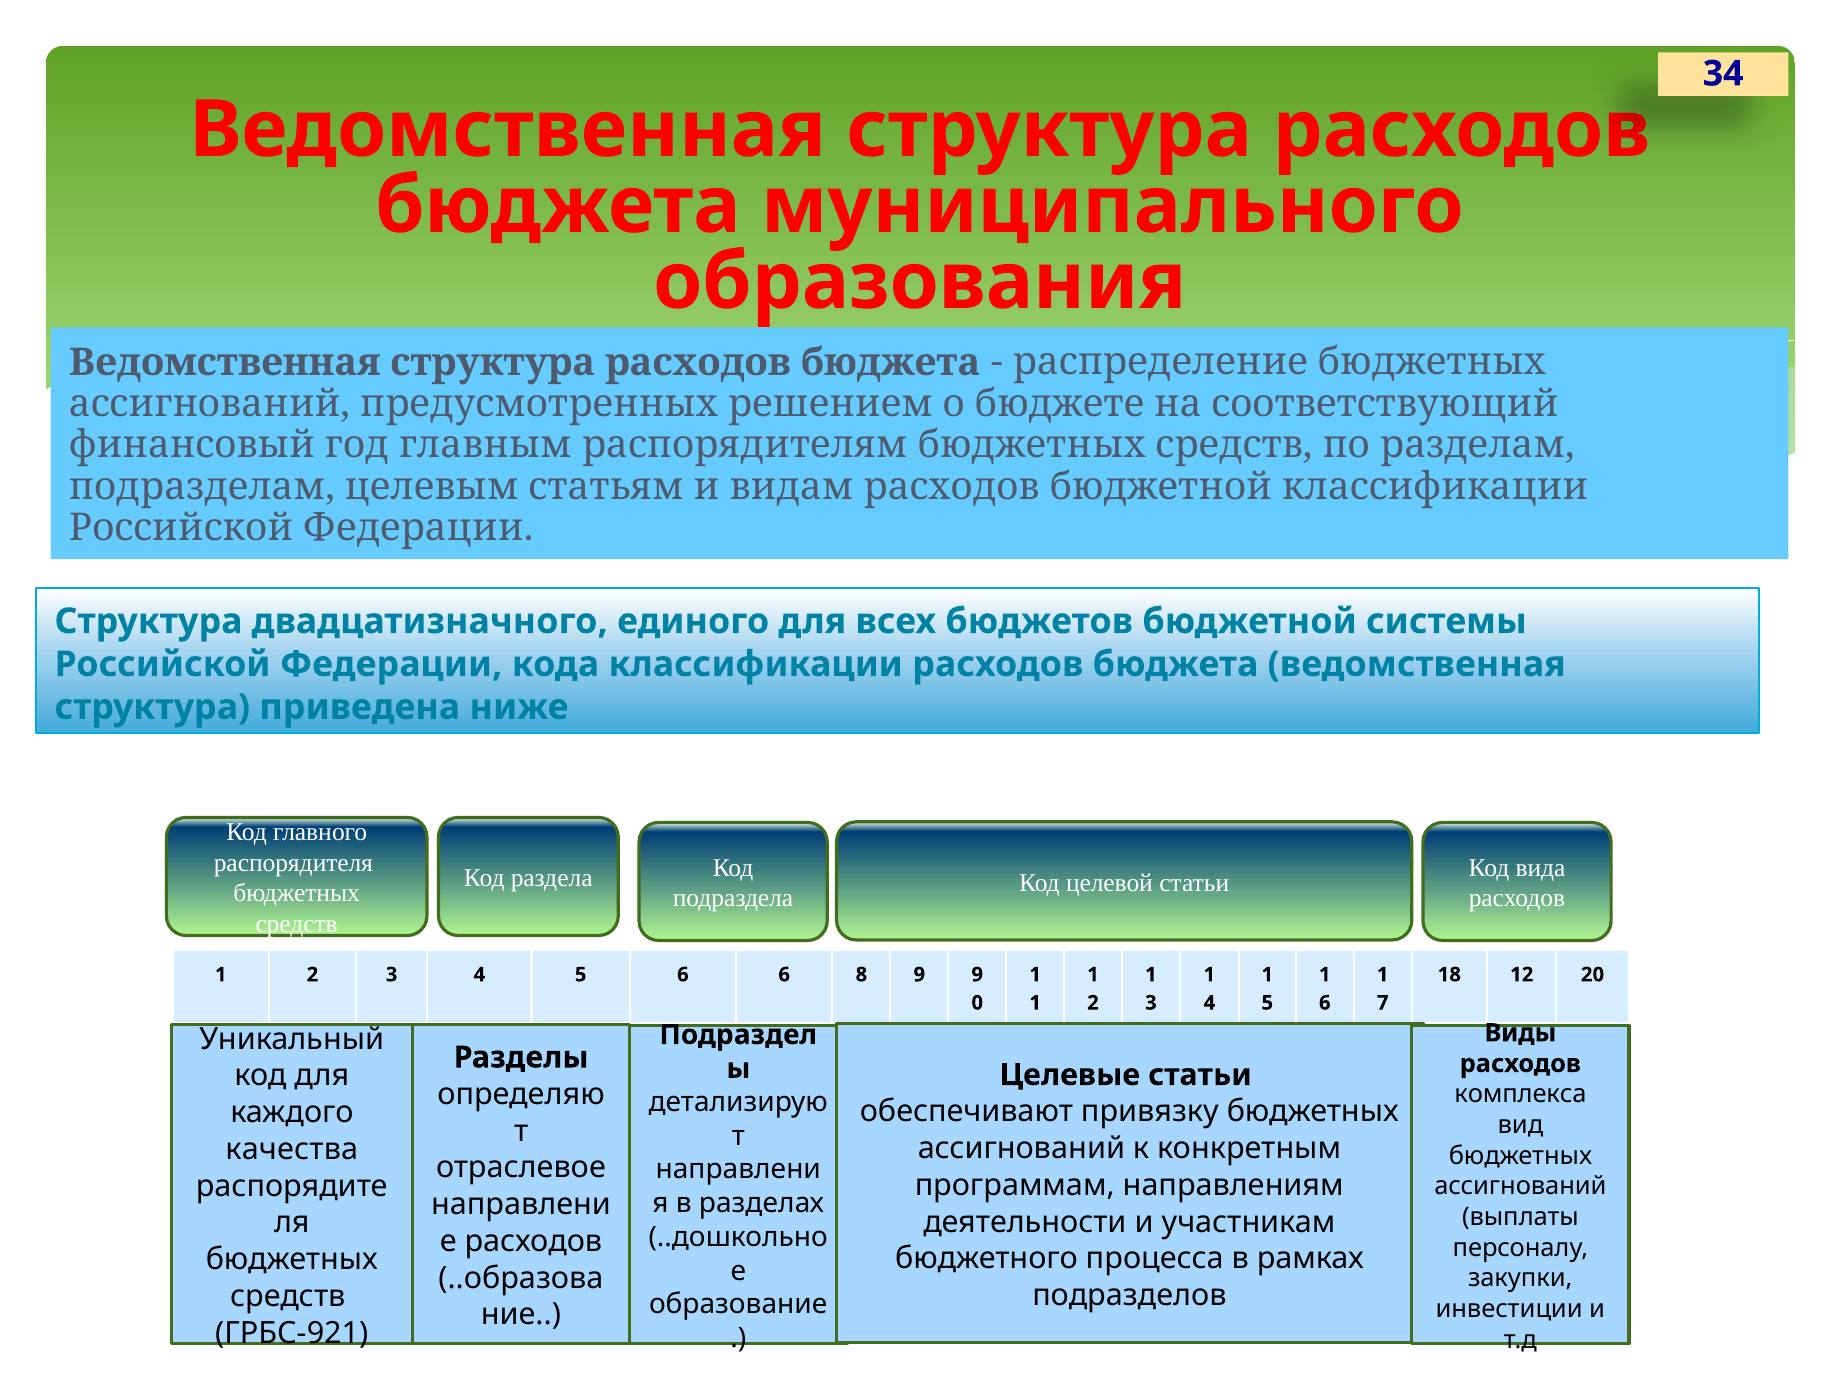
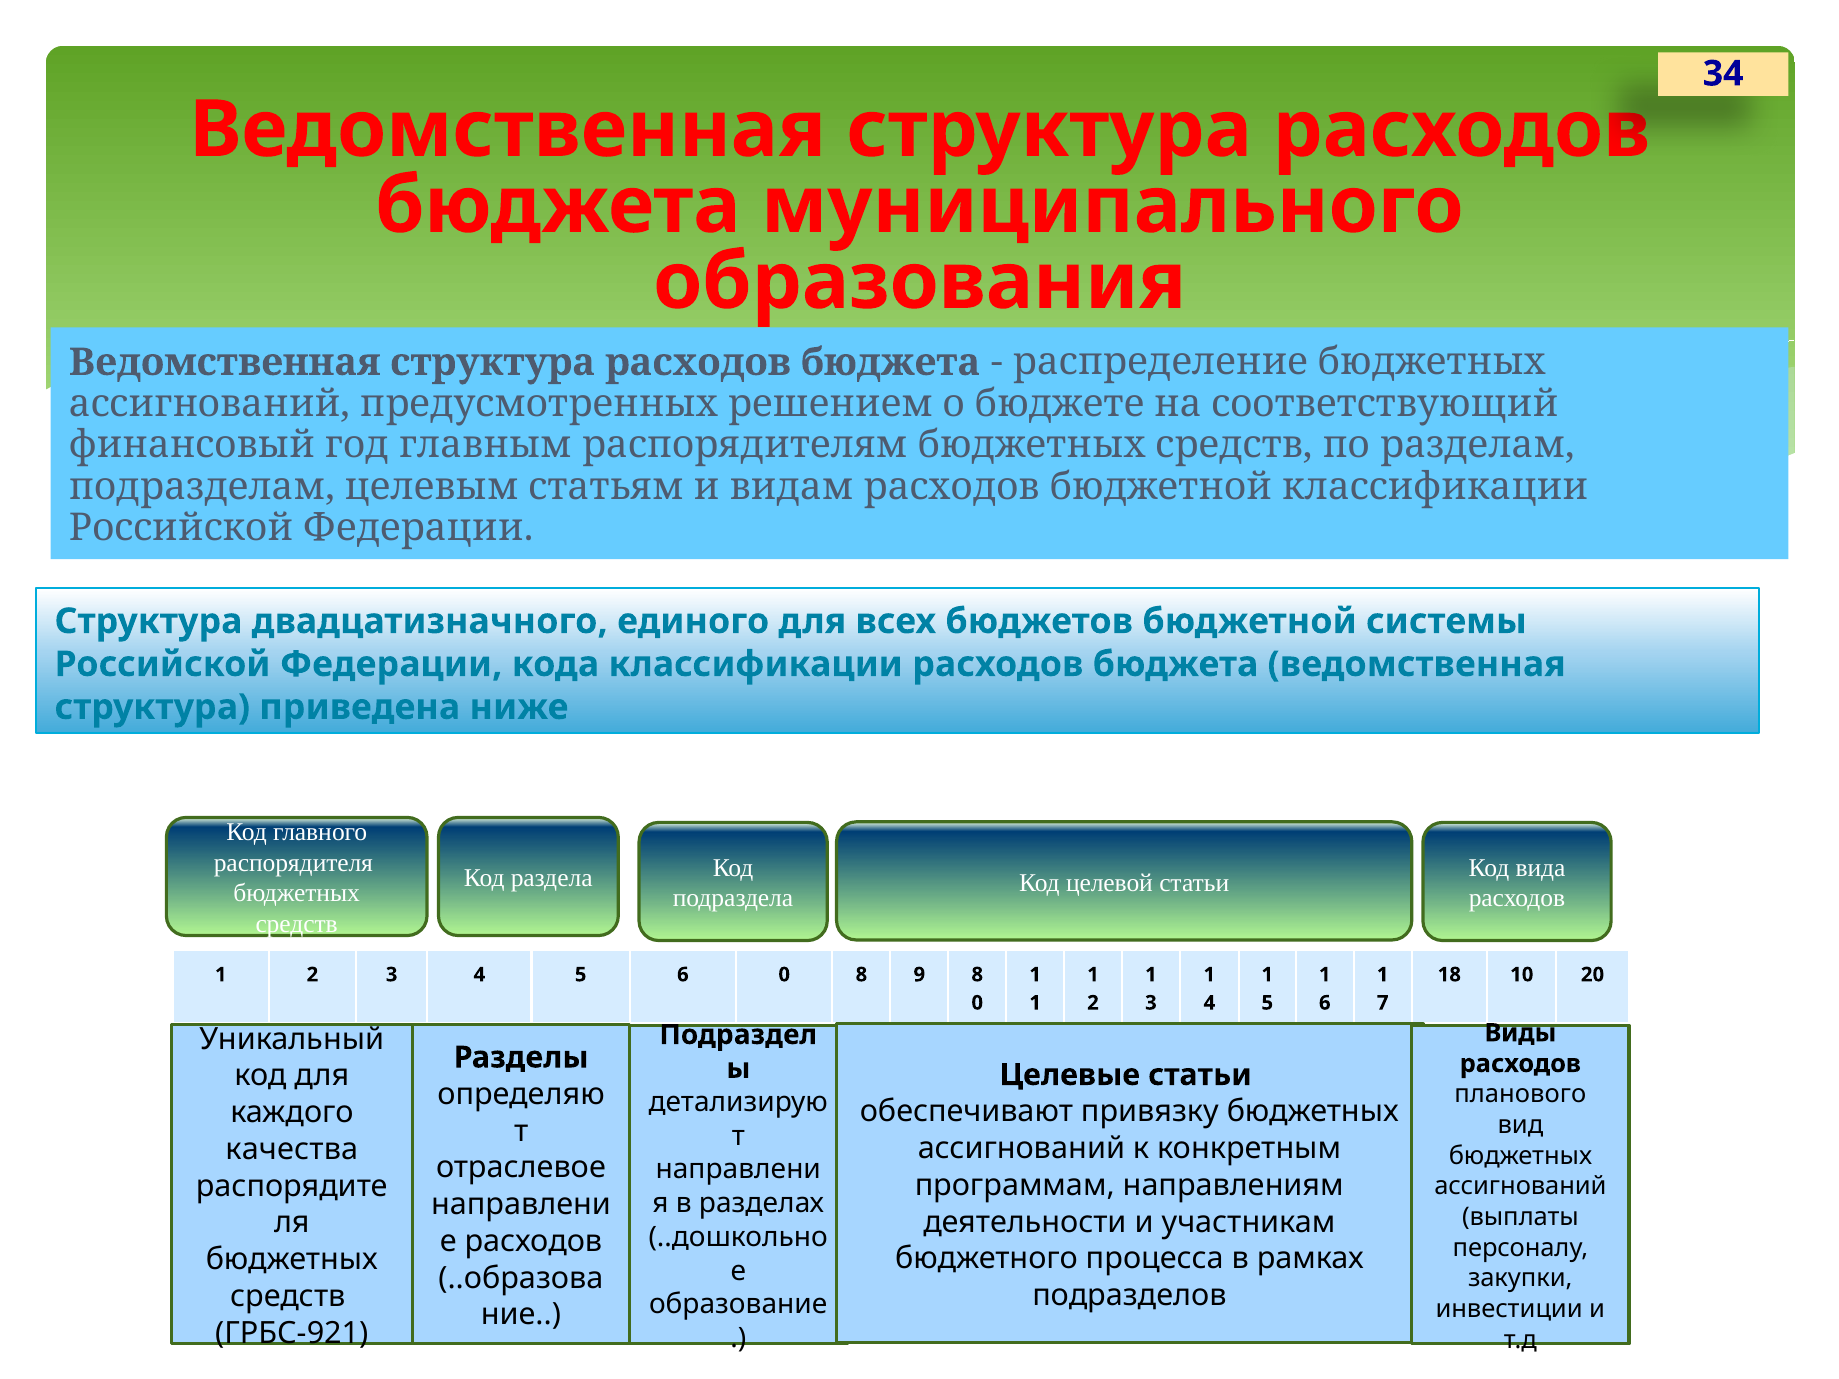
6 6: 6 -> 0 (784, 975)
9 9: 9 -> 8 (977, 975)
12: 12 -> 10 (1522, 975)
комплекса: комплекса -> планового (1520, 1095)
